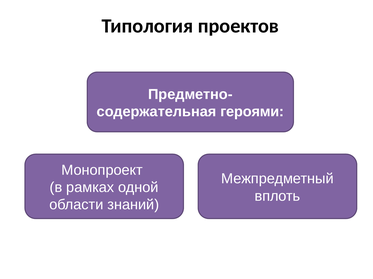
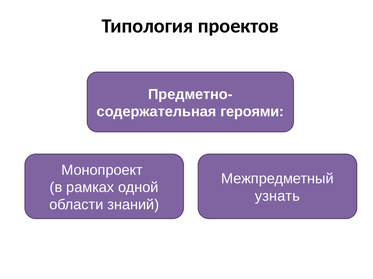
вплоть: вплоть -> узнать (277, 197)
